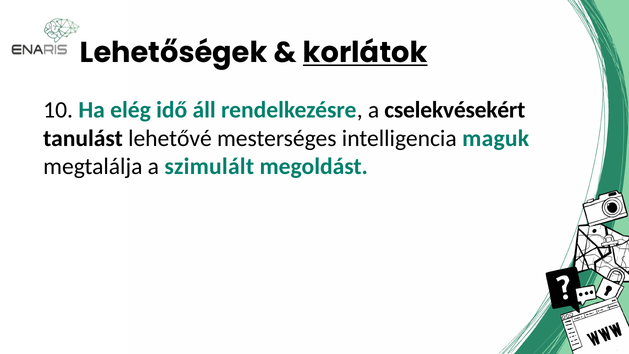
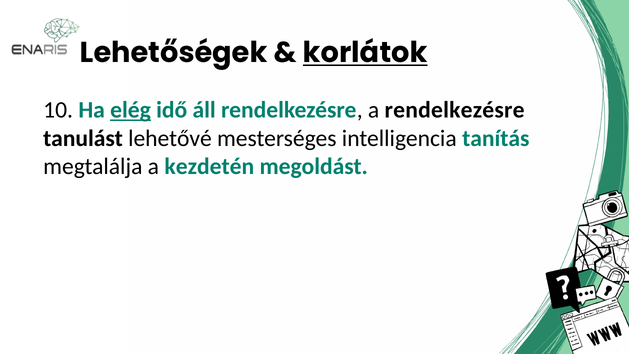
elég underline: none -> present (131, 110)
a cselekvésekért: cselekvésekért -> rendelkezésre (455, 110)
maguk: maguk -> tanítás (496, 138)
szimulált: szimulált -> kezdetén (209, 167)
